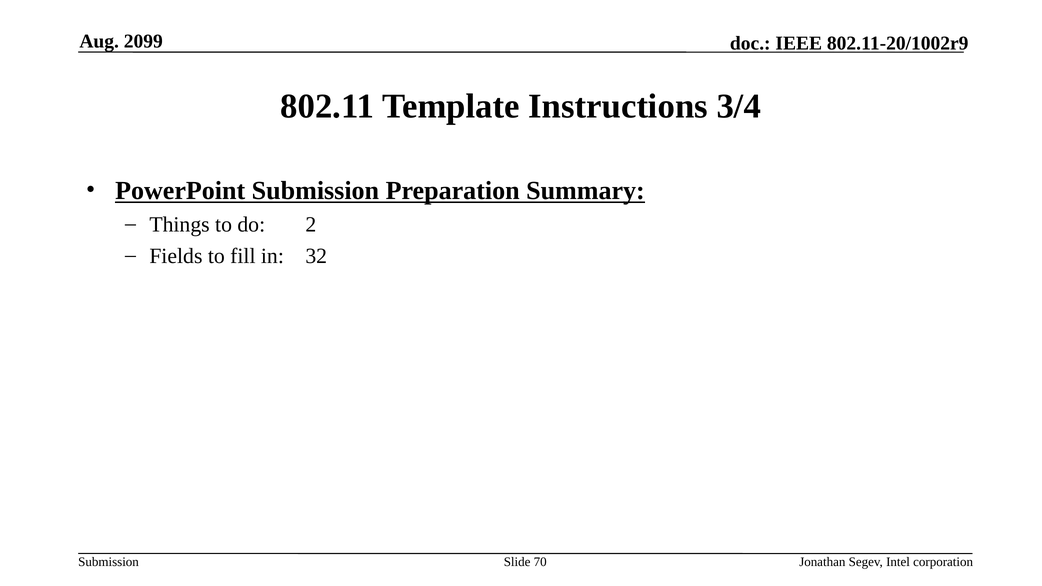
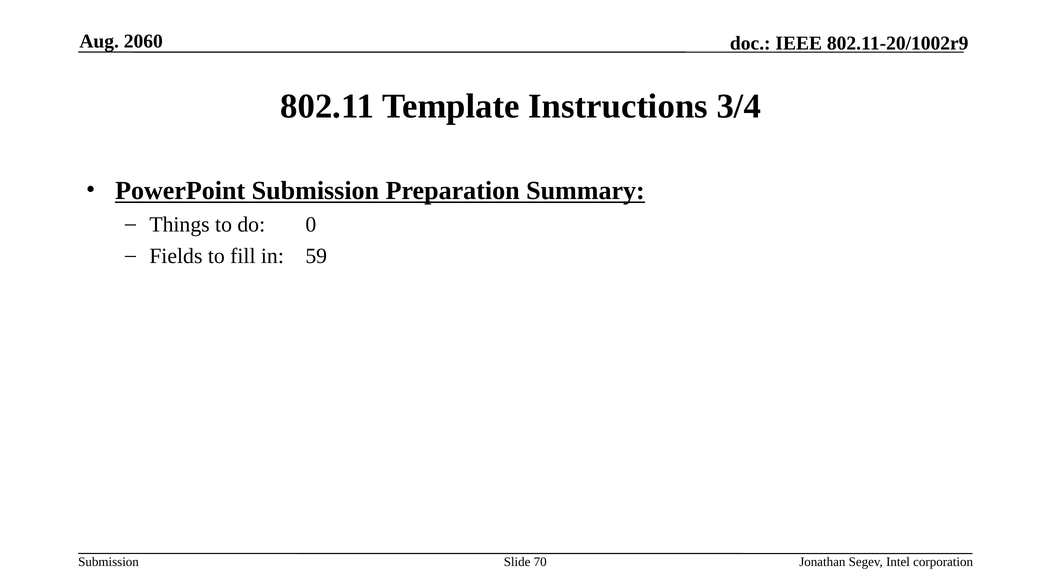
2099: 2099 -> 2060 (143, 41)
2: 2 -> 0 (311, 224)
32: 32 -> 59 (316, 256)
